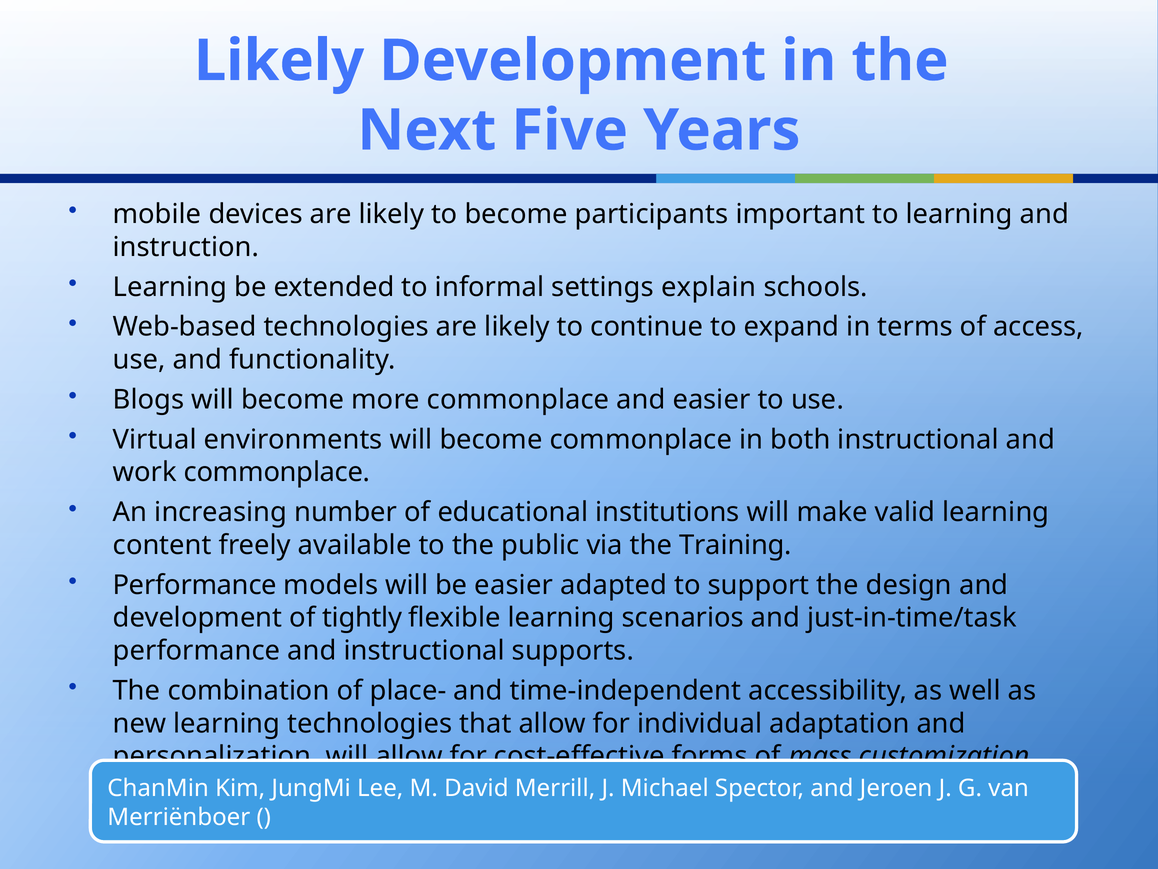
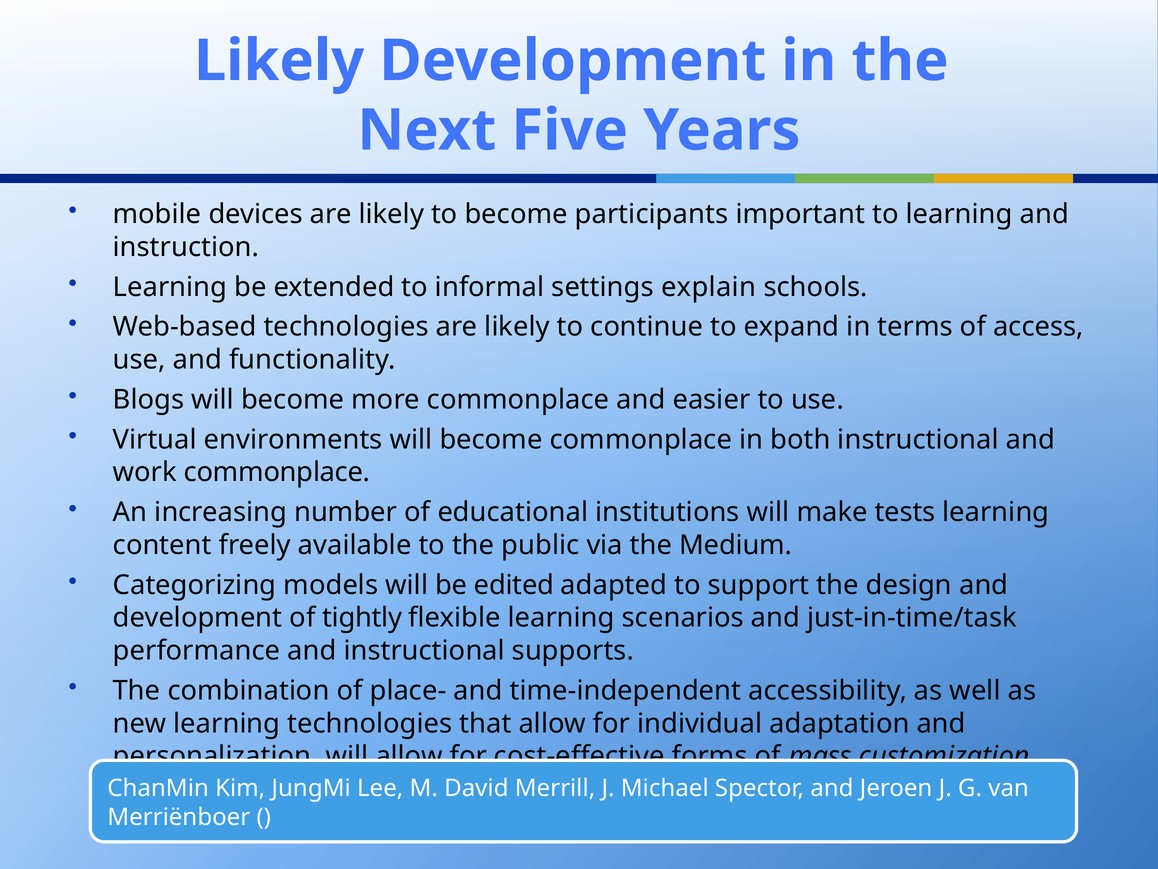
valid: valid -> tests (905, 512)
Training: Training -> Medium (736, 545)
Performance: Performance -> Categorizing (195, 585)
be easier: easier -> edited (514, 585)
